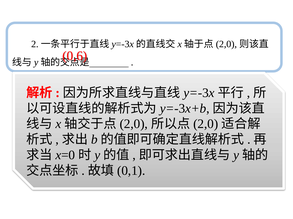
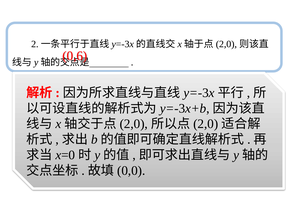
0,1: 0,1 -> 0,0 (131, 171)
